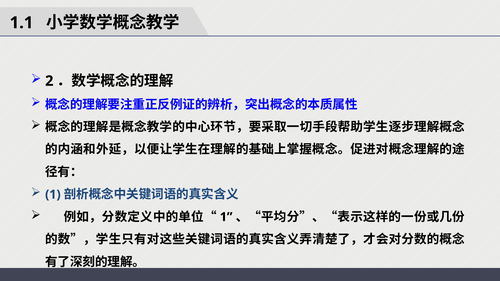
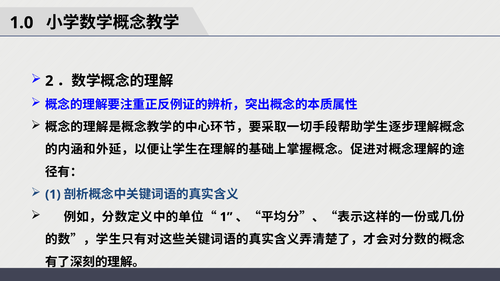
1.1: 1.1 -> 1.0 (22, 23)
